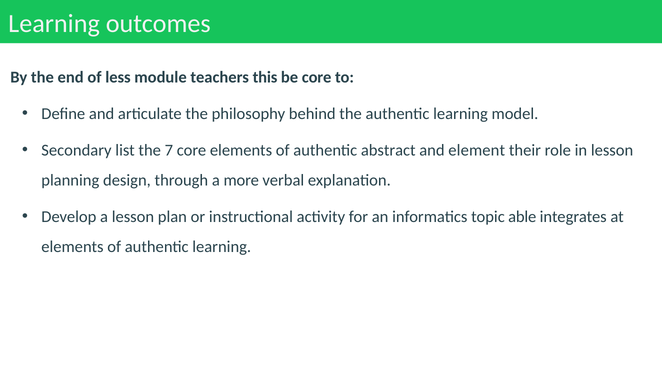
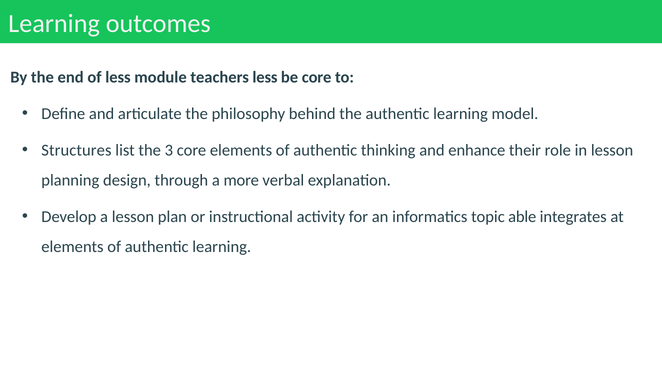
teachers this: this -> less (265, 77)
Secondary: Secondary -> Structures (76, 151)
7: 7 -> 3 (169, 151)
abstract: abstract -> thinking (388, 151)
element: element -> enhance (477, 151)
